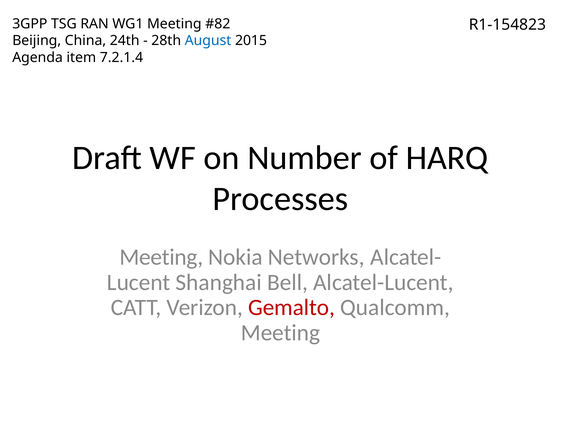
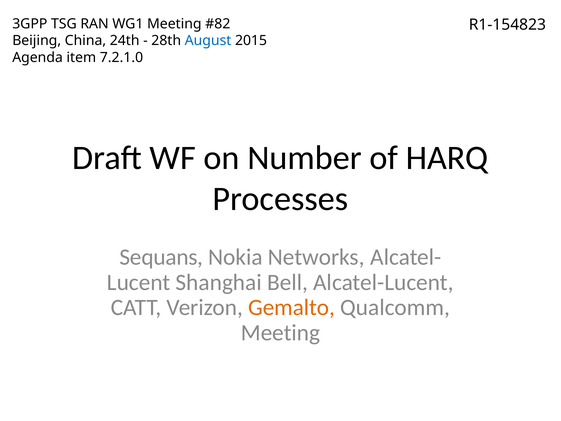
7.2.1.4: 7.2.1.4 -> 7.2.1.0 (121, 57)
Meeting: Meeting -> Sequans (161, 257)
Gemalto colour: red -> orange (292, 307)
